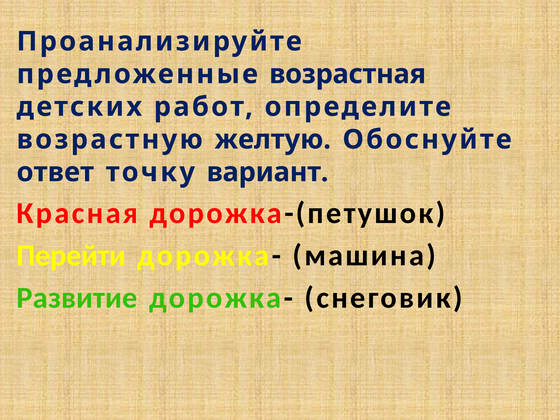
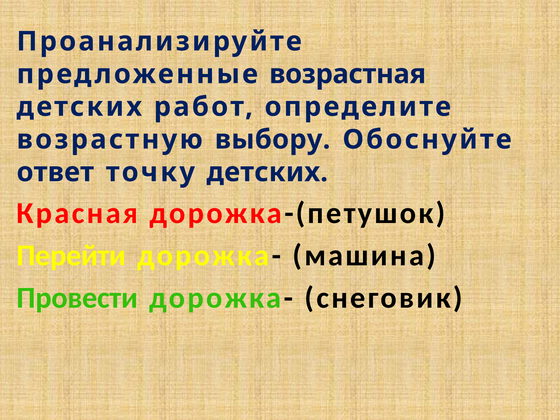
желтую: желтую -> выбору (273, 140)
точку вариант: вариант -> детских (267, 172)
Развитие: Развитие -> Провести (77, 298)
